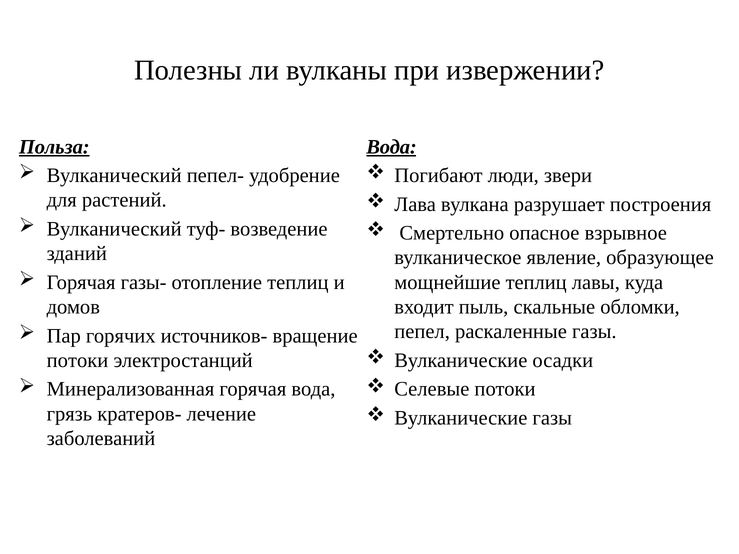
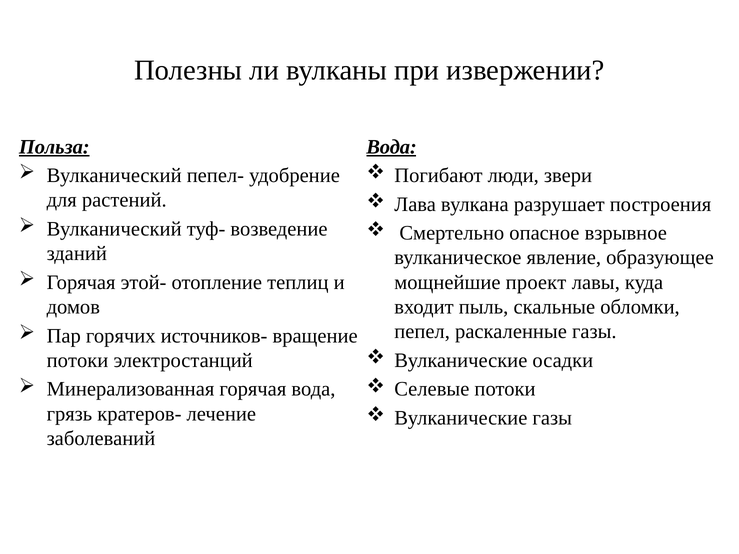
газы-: газы- -> этой- (144, 282)
мощнейшие теплиц: теплиц -> проект (536, 282)
